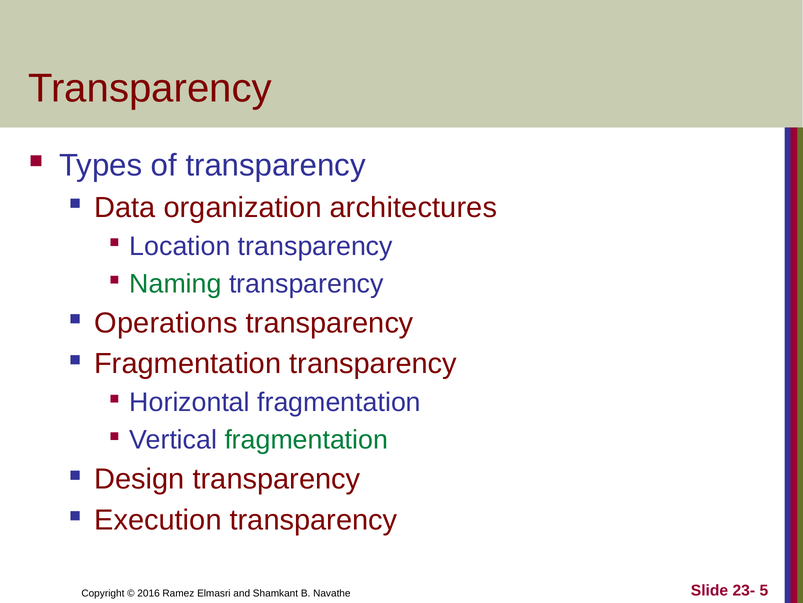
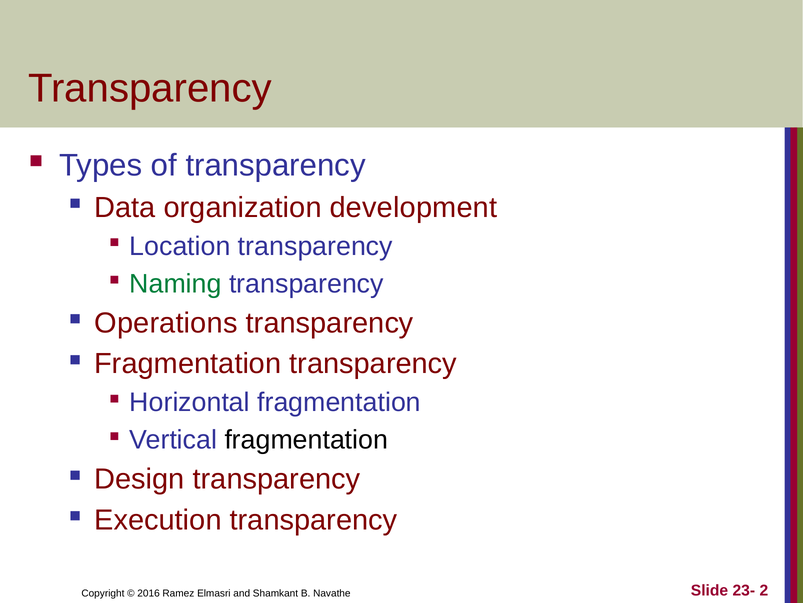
architectures: architectures -> development (413, 207)
fragmentation colour: green -> black (306, 439)
5: 5 -> 2 (764, 590)
